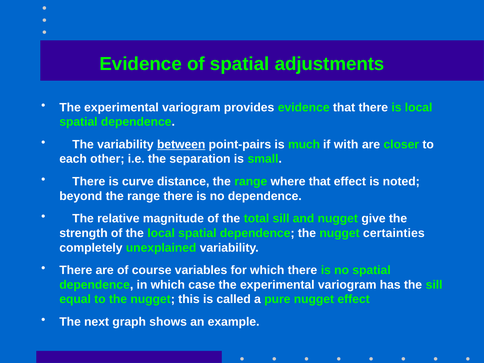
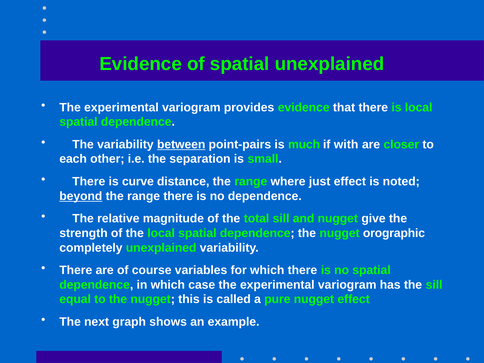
spatial adjustments: adjustments -> unexplained (329, 64)
where that: that -> just (320, 182)
beyond underline: none -> present (81, 196)
certainties: certainties -> orographic (394, 233)
